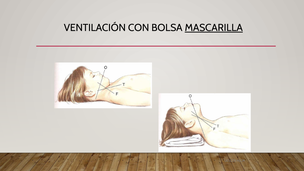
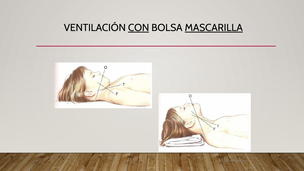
CON underline: none -> present (139, 28)
